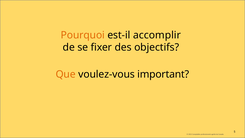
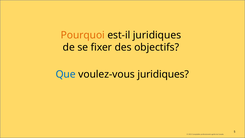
est-il accomplir: accomplir -> juridiques (157, 35)
Que colour: orange -> blue (66, 74)
voulez-vous important: important -> juridiques (163, 74)
